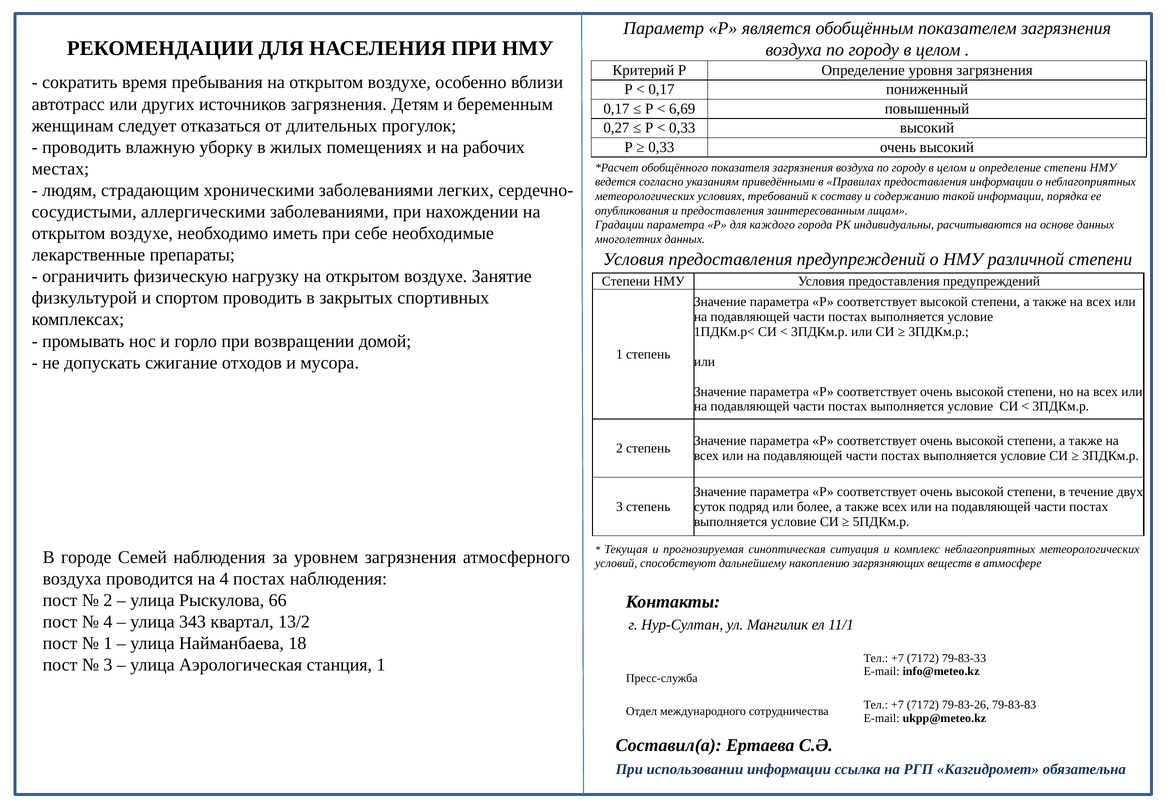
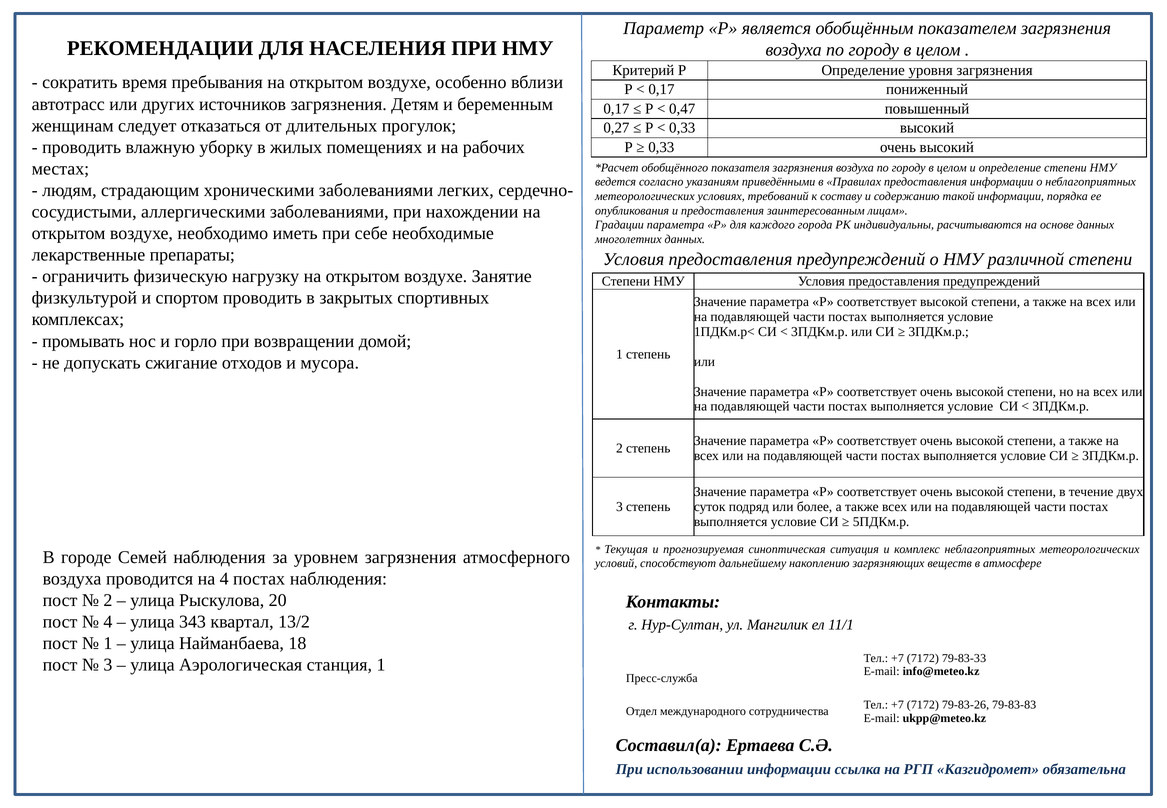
6,69: 6,69 -> 0,47 (682, 109)
66: 66 -> 20 (278, 600)
